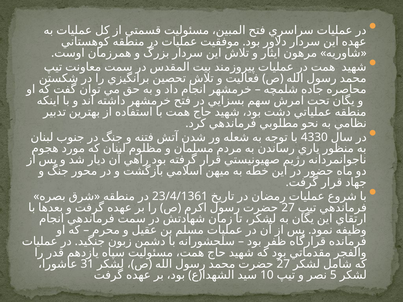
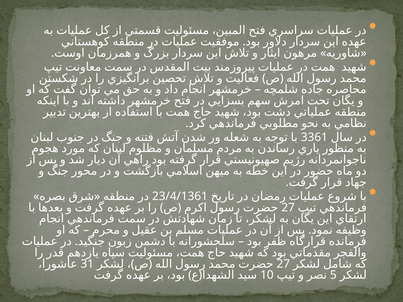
4330: 4330 -> 3361 (314, 137)
